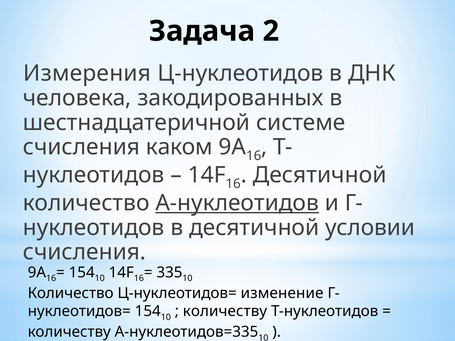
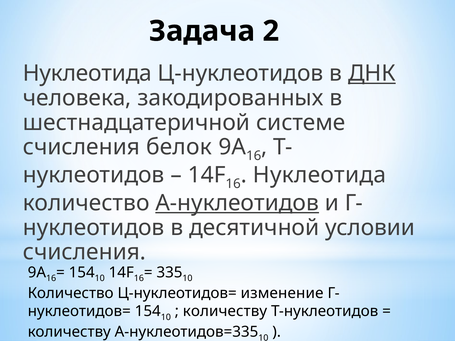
Измерения: Измерения -> Нуклеотида (87, 73)
ДНК underline: none -> present (372, 73)
каком: каком -> белок (179, 147)
Десятичной: Десятичной -> Нуклеотида (320, 175)
